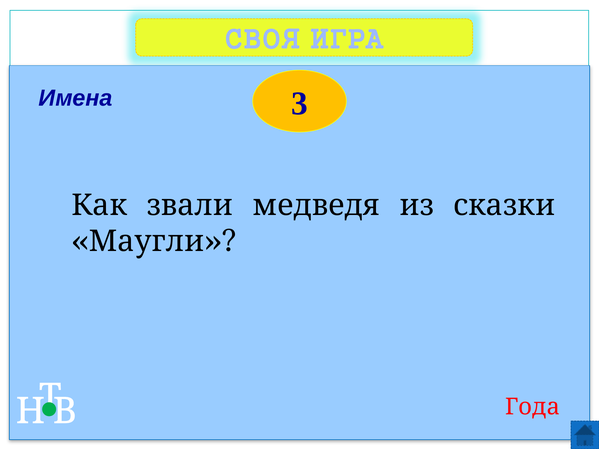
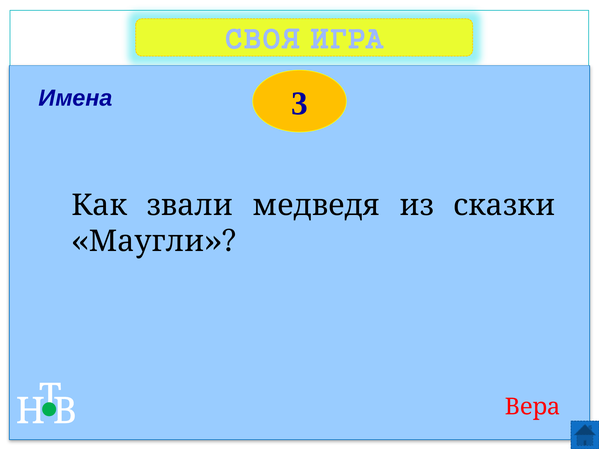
Года: Года -> Вера (533, 407)
